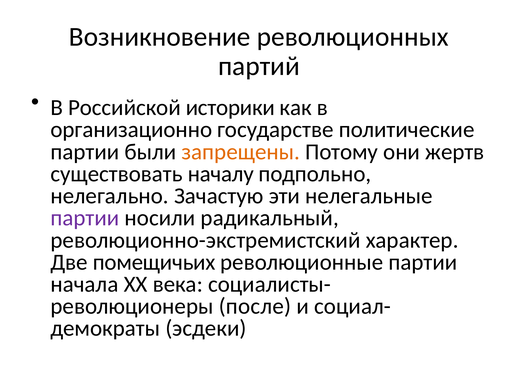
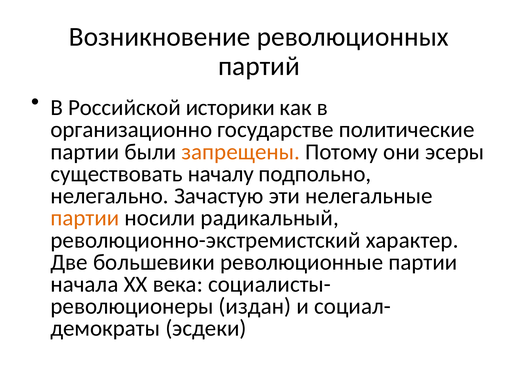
жертв: жертв -> эсеры (455, 152)
партии colour: purple -> orange (85, 218)
помещичьих: помещичьих -> большевики (154, 262)
после: после -> издан (255, 307)
